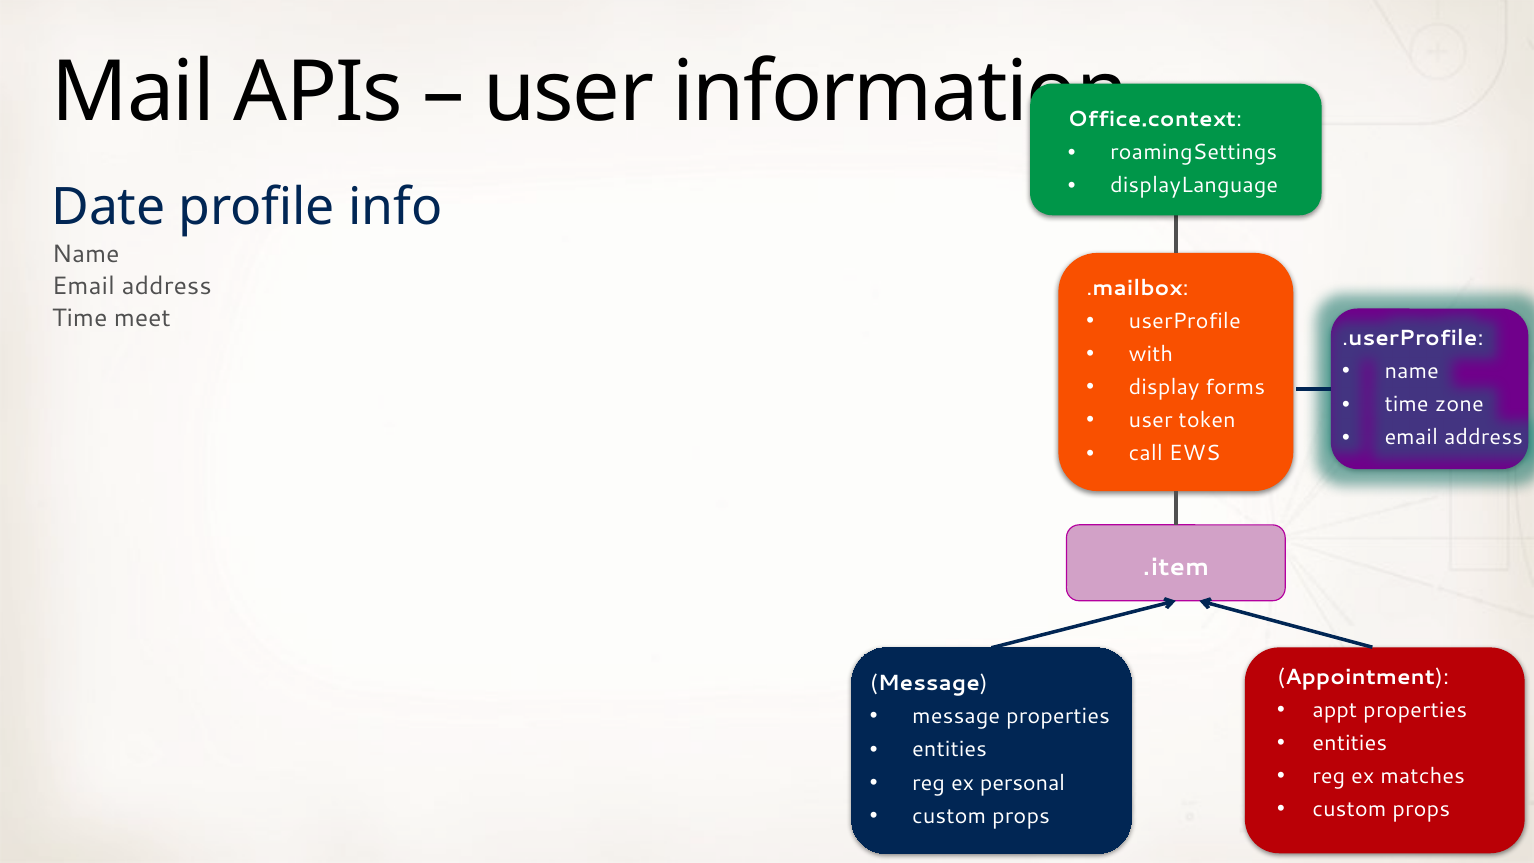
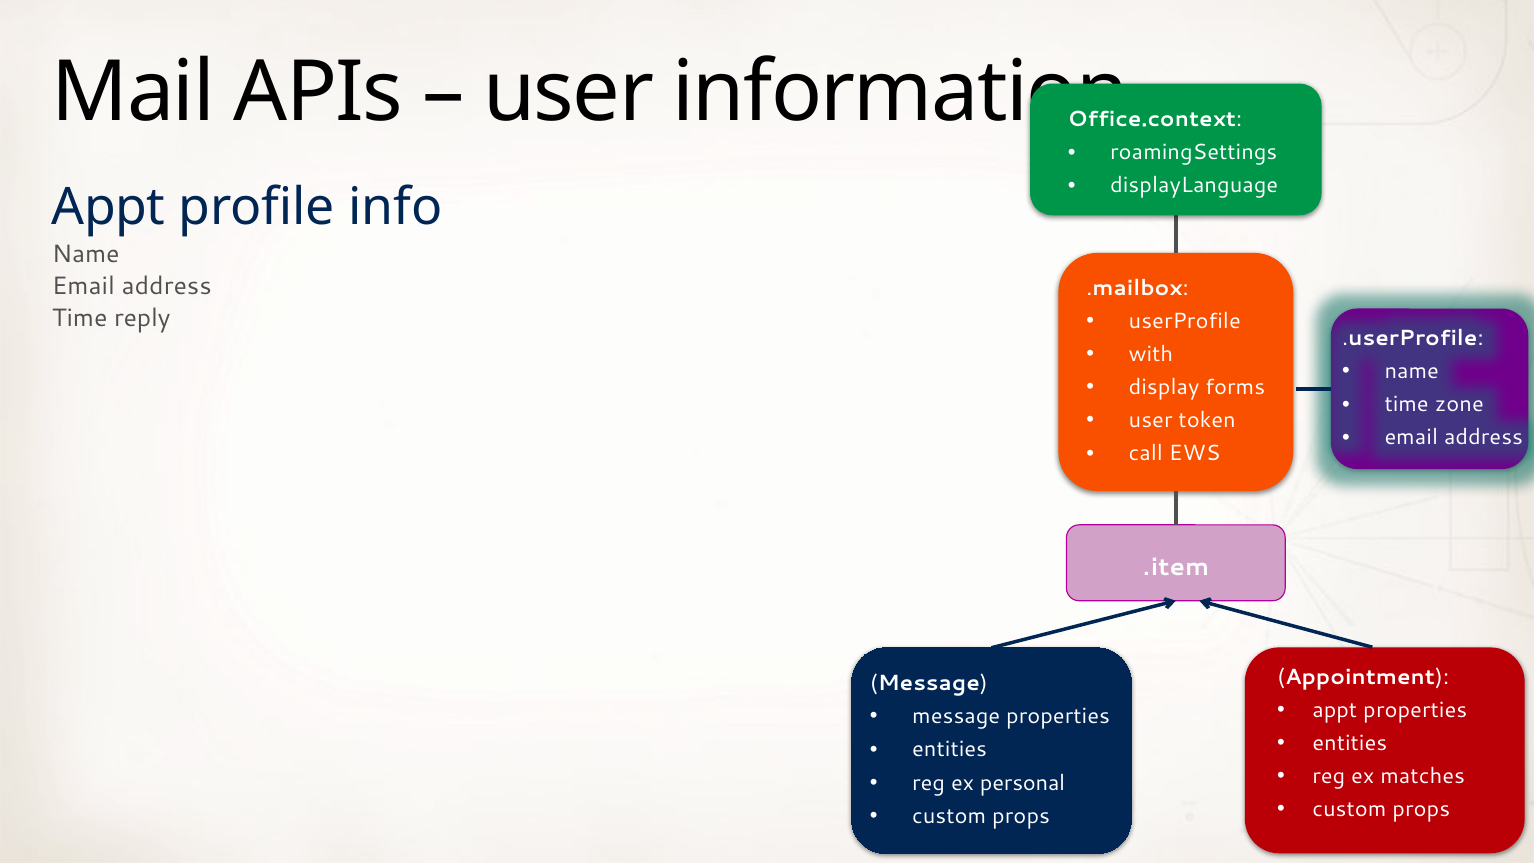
Date: Date -> Appt (109, 207)
meet: meet -> reply (142, 318)
